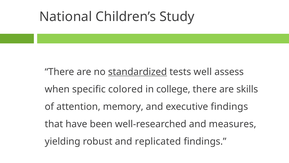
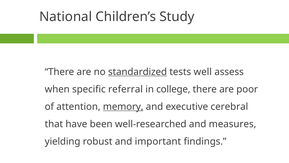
colored: colored -> referral (125, 89)
skills: skills -> poor (247, 89)
memory underline: none -> present (123, 106)
executive findings: findings -> cerebral (229, 106)
replicated: replicated -> important (158, 141)
